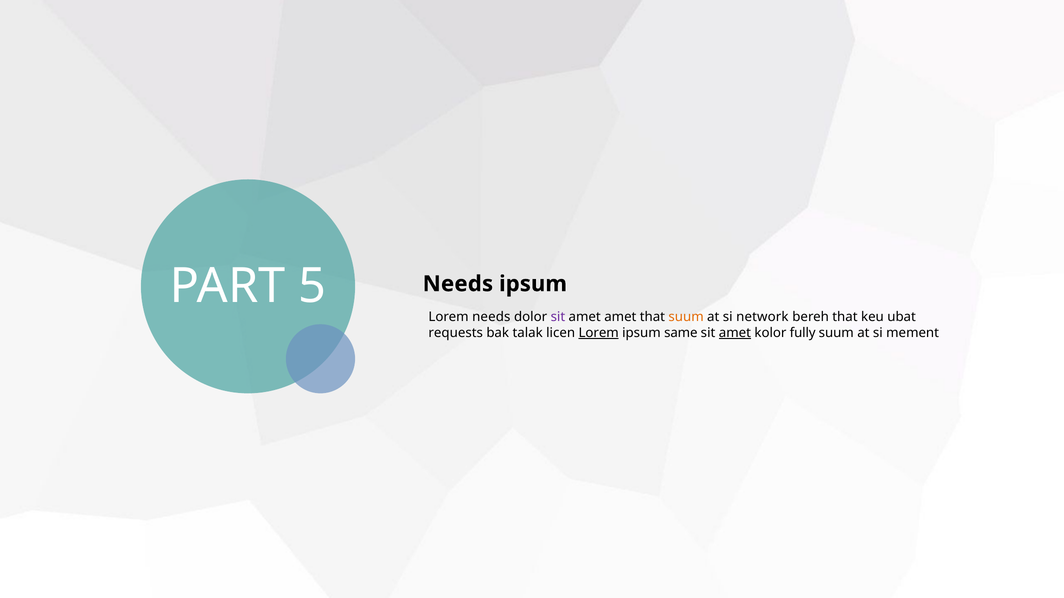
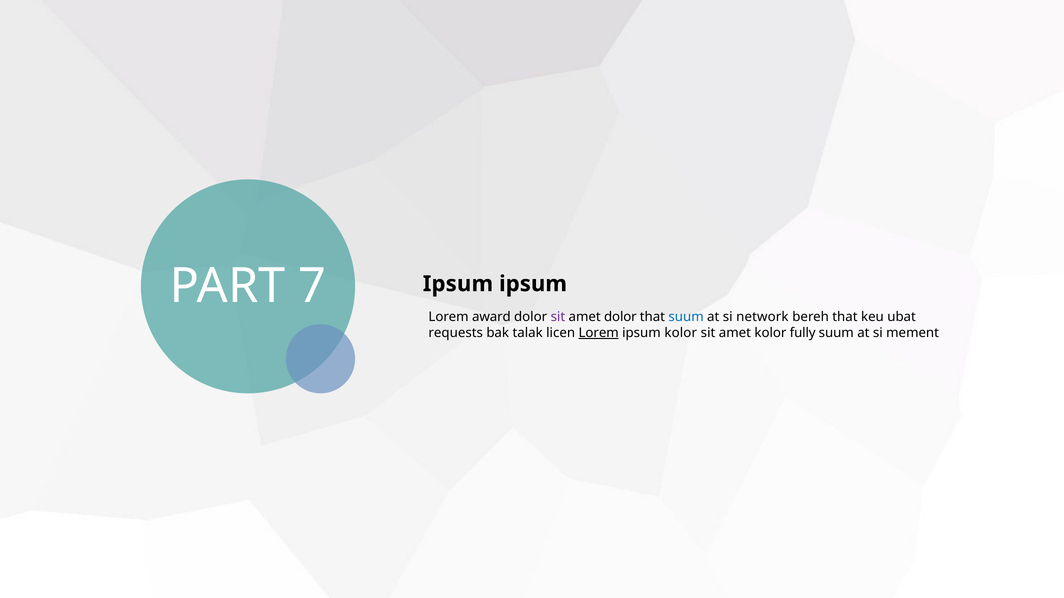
5: 5 -> 7 (312, 286)
Lorem needs: needs -> award (491, 317)
amet amet: amet -> dolor (620, 317)
suum colour: orange -> blue (686, 317)
Needs: Needs -> Ipsum (458, 284)
ipsum same: same -> kolor (681, 333)
amet underline: present -> none (735, 333)
